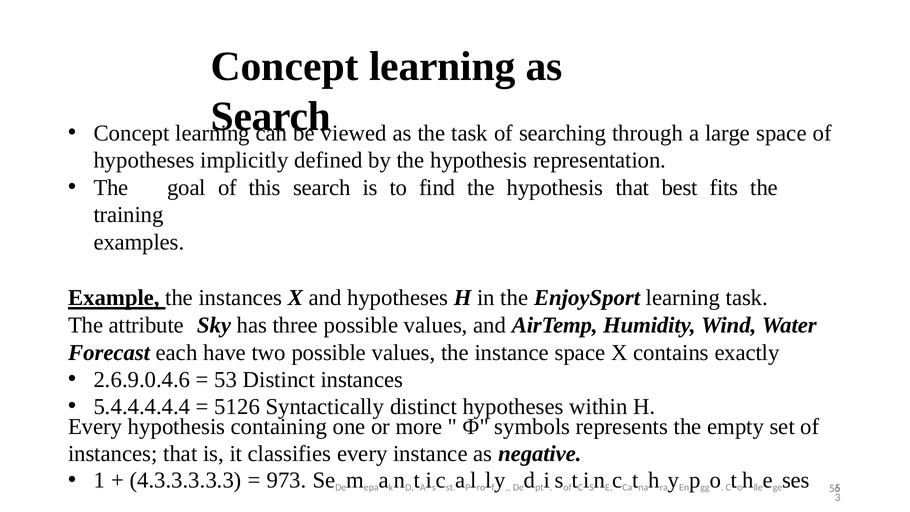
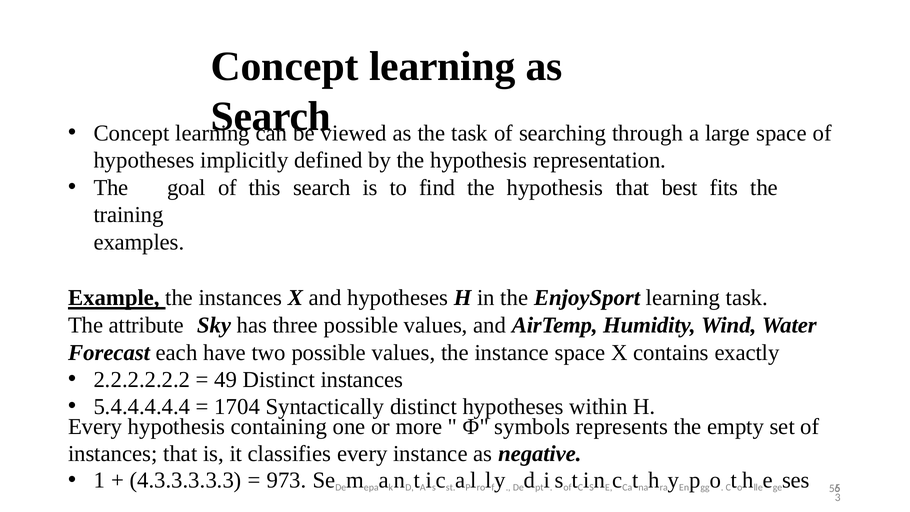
2.6.9.0.4.6: 2.6.9.0.4.6 -> 2.2.2.2.2.2 (142, 380)
53: 53 -> 49 (226, 380)
5126: 5126 -> 1704 (237, 407)
